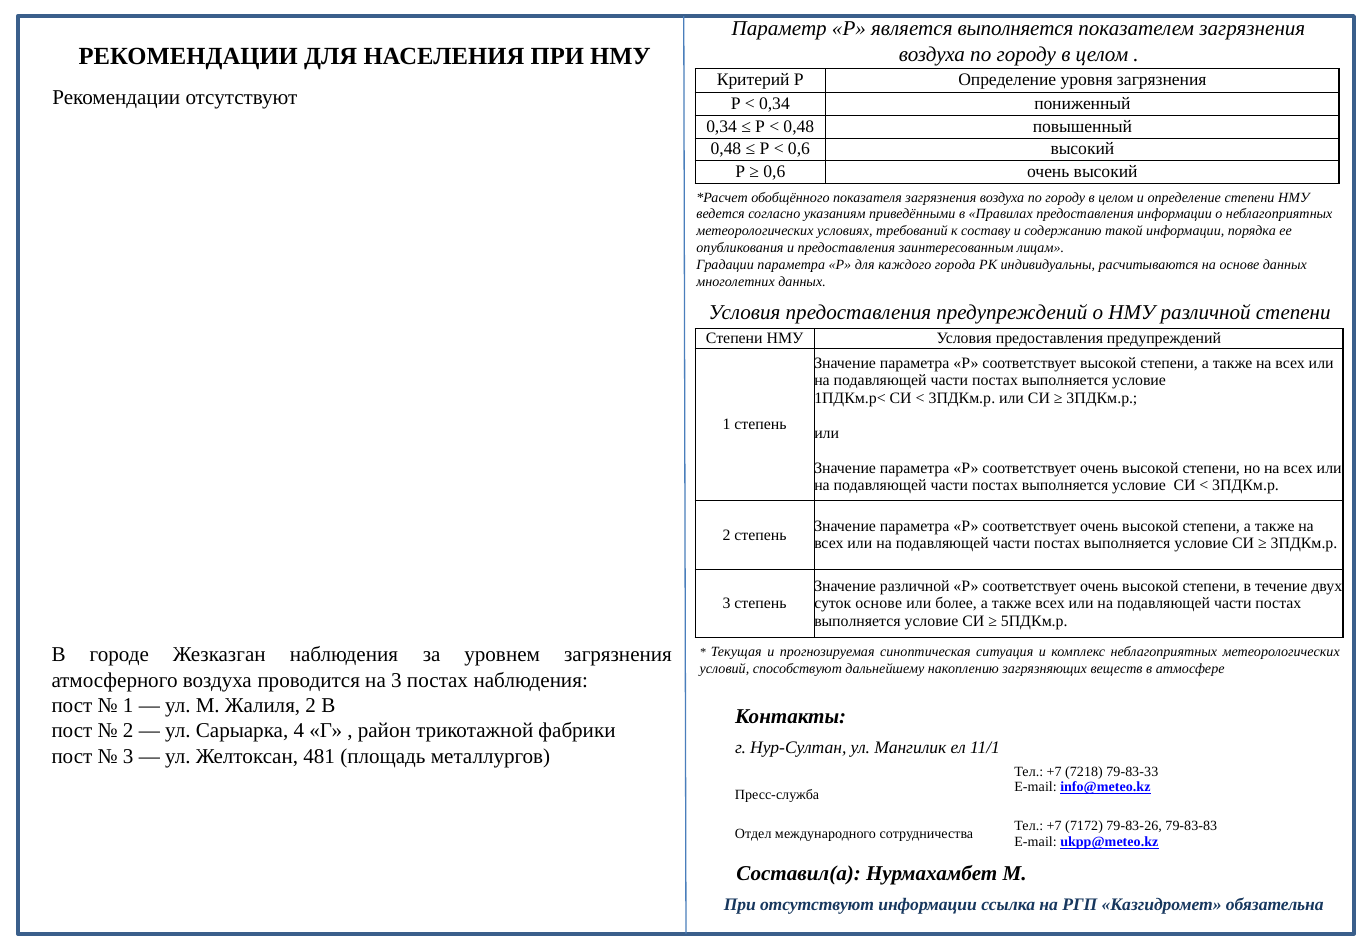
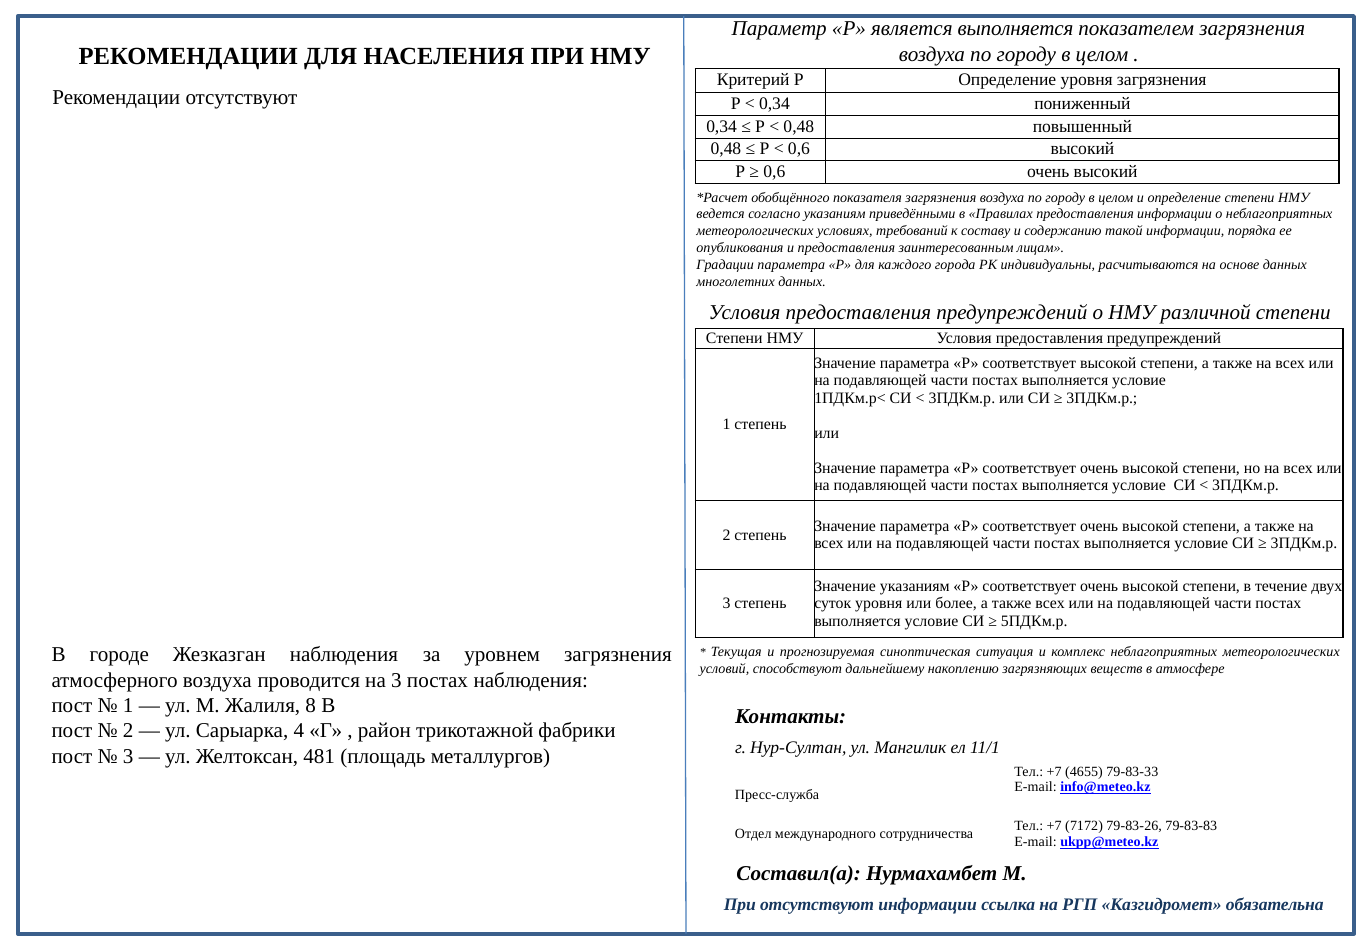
Значение различной: различной -> указаниям (915, 586)
суток основе: основе -> уровня (879, 603)
Жалиля 2: 2 -> 8 (311, 705)
7218: 7218 -> 4655 (1084, 771)
